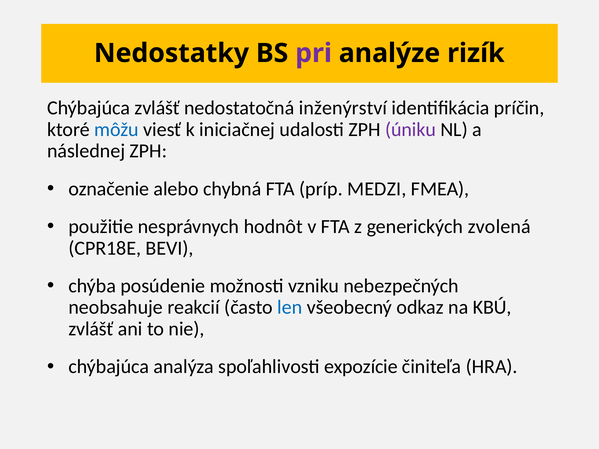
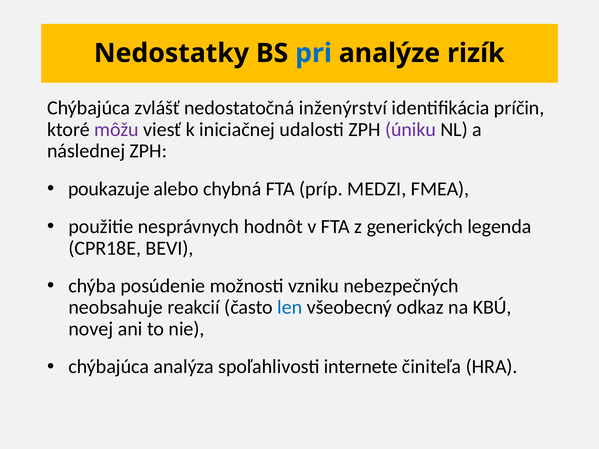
pri colour: purple -> blue (314, 53)
môžu colour: blue -> purple (117, 130)
označenie: označenie -> poukazuje (109, 189)
zvolená: zvolená -> legenda (499, 227)
zvlášť: zvlášť -> novej (91, 329)
expozície: expozície -> internete (361, 367)
